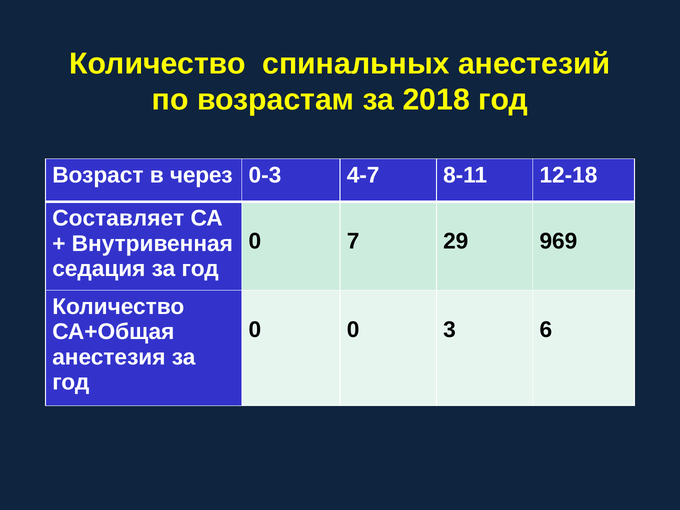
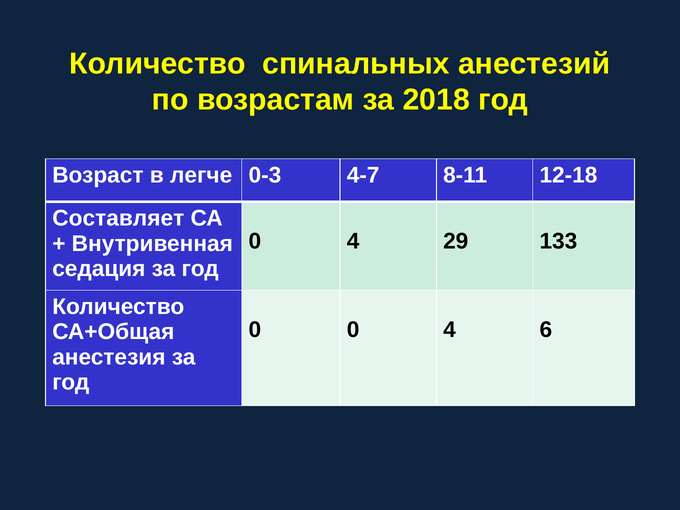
через: через -> легче (201, 175)
7: 7 -> 4 (353, 241)
969: 969 -> 133 (558, 241)
0 0 3: 3 -> 4 (449, 330)
